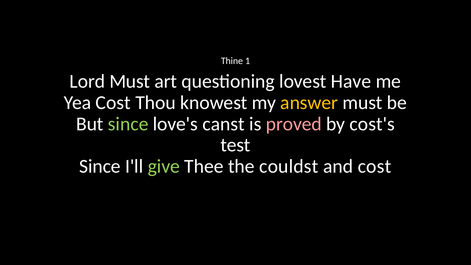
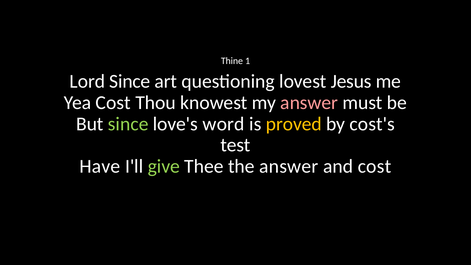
Lord Must: Must -> Since (130, 81)
Have: Have -> Jesus (351, 81)
answer colour: yellow -> pink (309, 103)
canst: canst -> word (224, 124)
proved colour: pink -> yellow (294, 124)
Since: Since -> Have (100, 166)
the couldst: couldst -> answer (289, 166)
